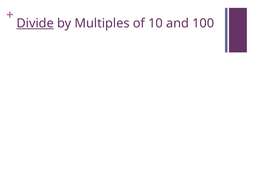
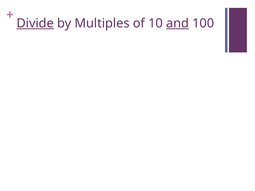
and underline: none -> present (178, 23)
